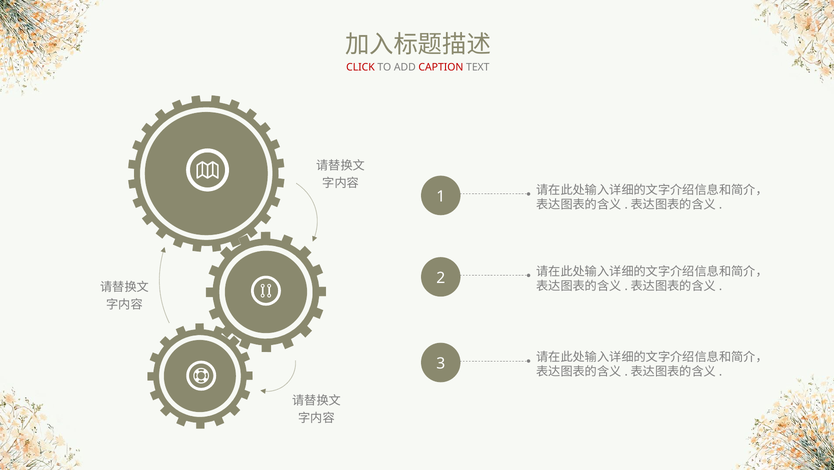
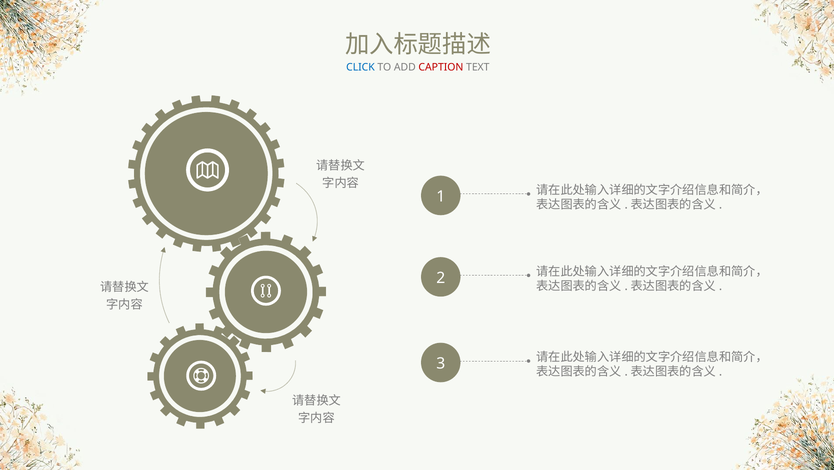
CLICK colour: red -> blue (360, 67)
